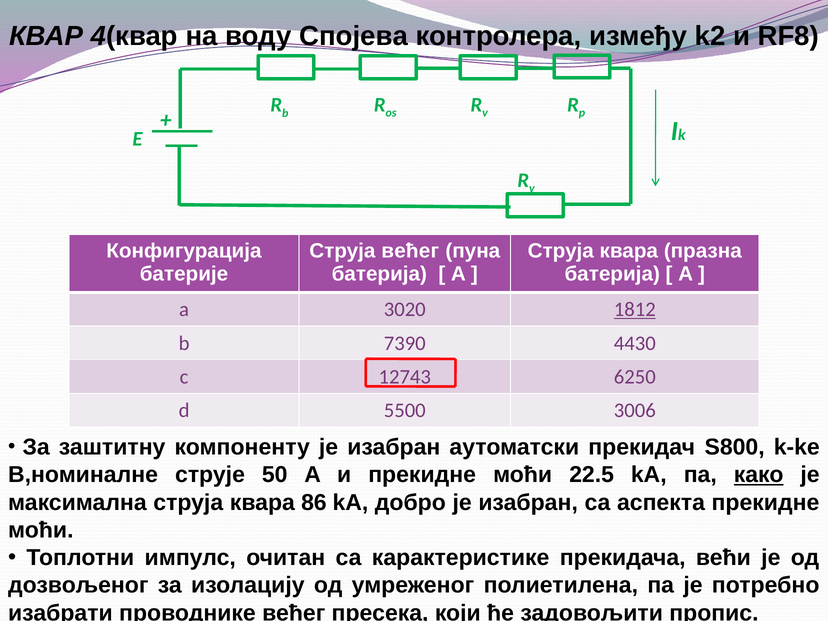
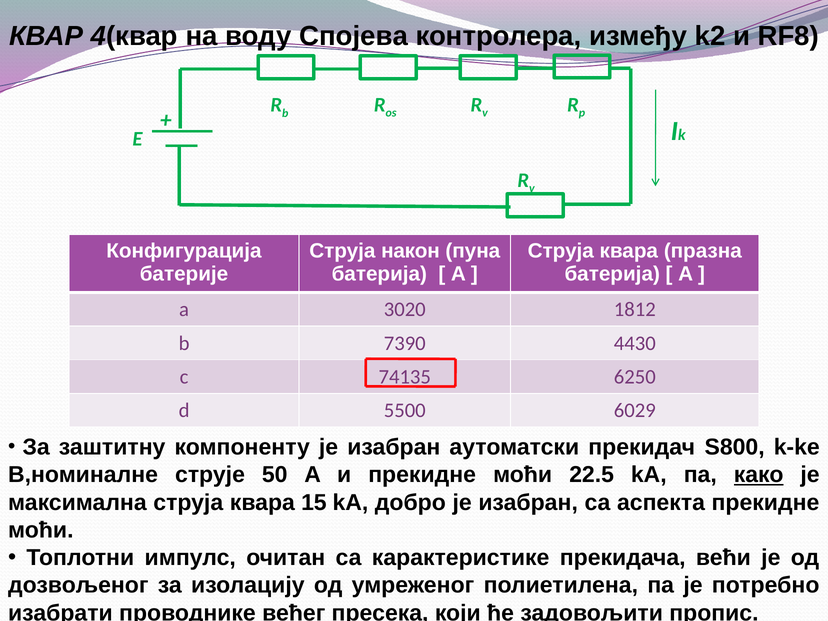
Струја већег: већег -> након (410, 251)
1812 underline: present -> none (635, 310)
12743: 12743 -> 74135 (405, 377)
3006: 3006 -> 6029 (635, 410)
86: 86 -> 15 (314, 503)
